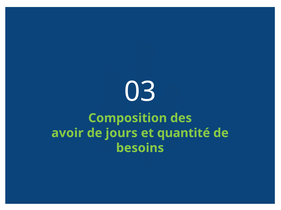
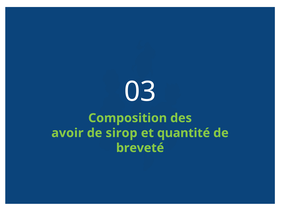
jours: jours -> sirop (122, 133)
besoins: besoins -> breveté (140, 148)
